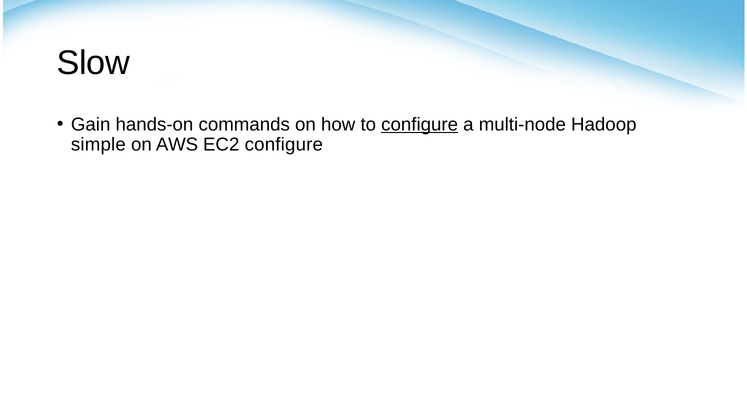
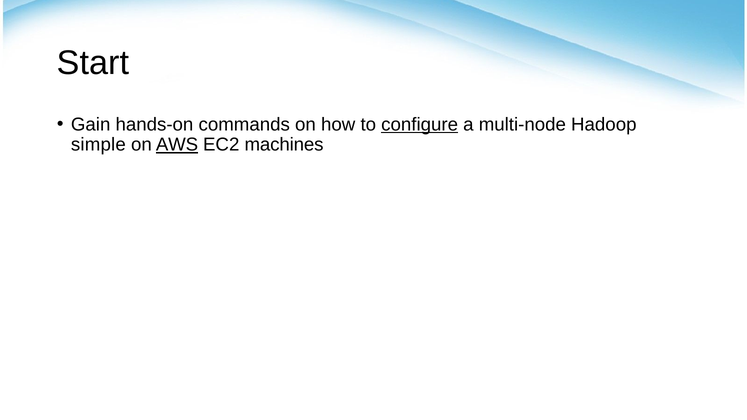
Slow: Slow -> Start (93, 63)
AWS underline: none -> present (177, 145)
EC2 configure: configure -> machines (284, 145)
